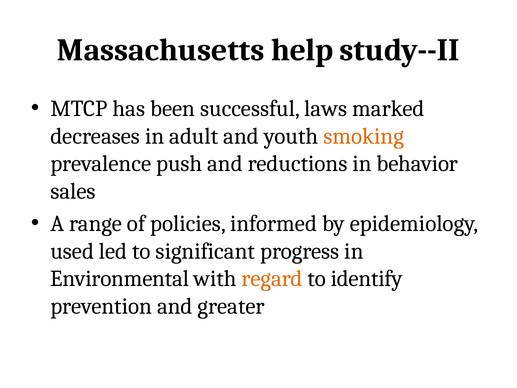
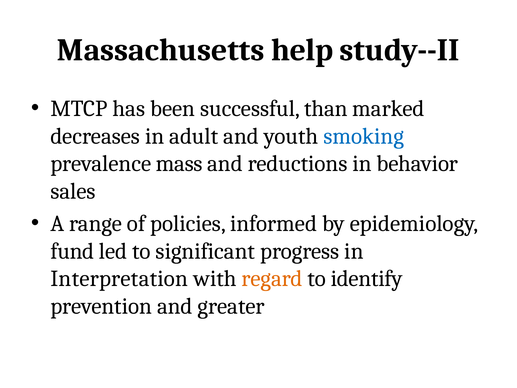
laws: laws -> than (326, 108)
smoking colour: orange -> blue (364, 136)
push: push -> mass (179, 164)
used: used -> fund (72, 251)
Environmental: Environmental -> Interpretation (119, 279)
